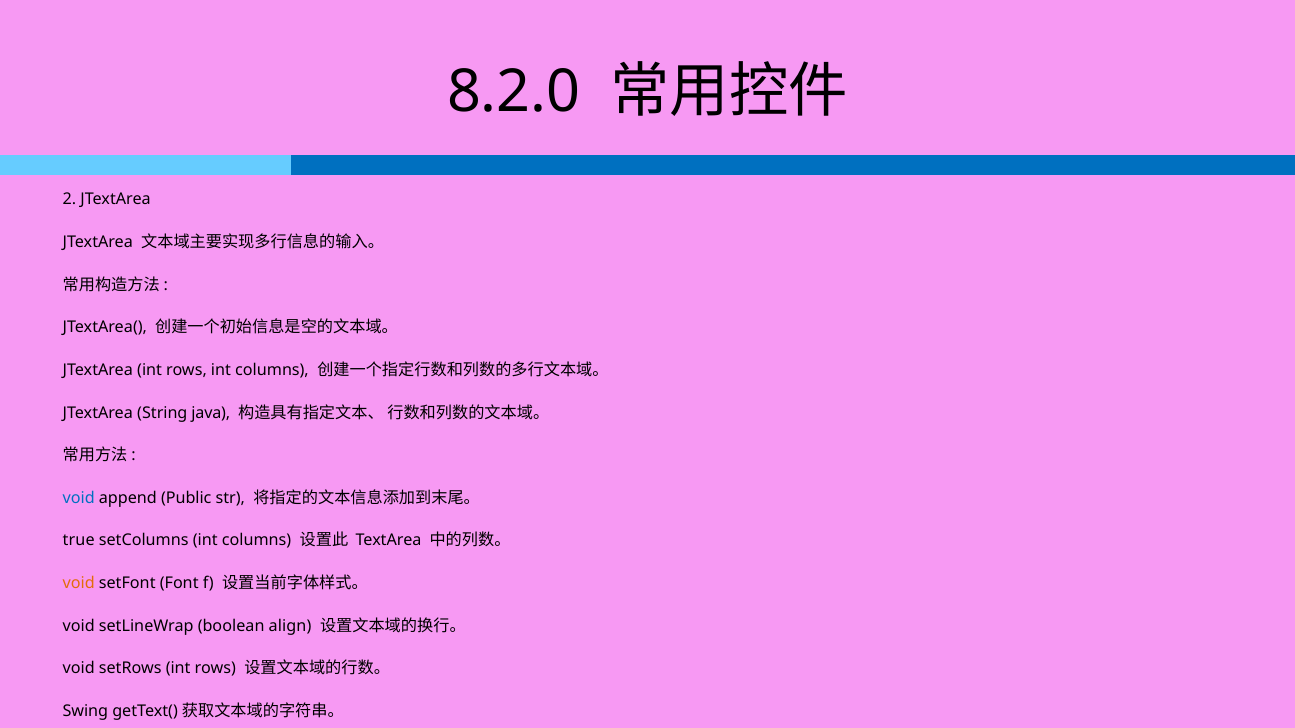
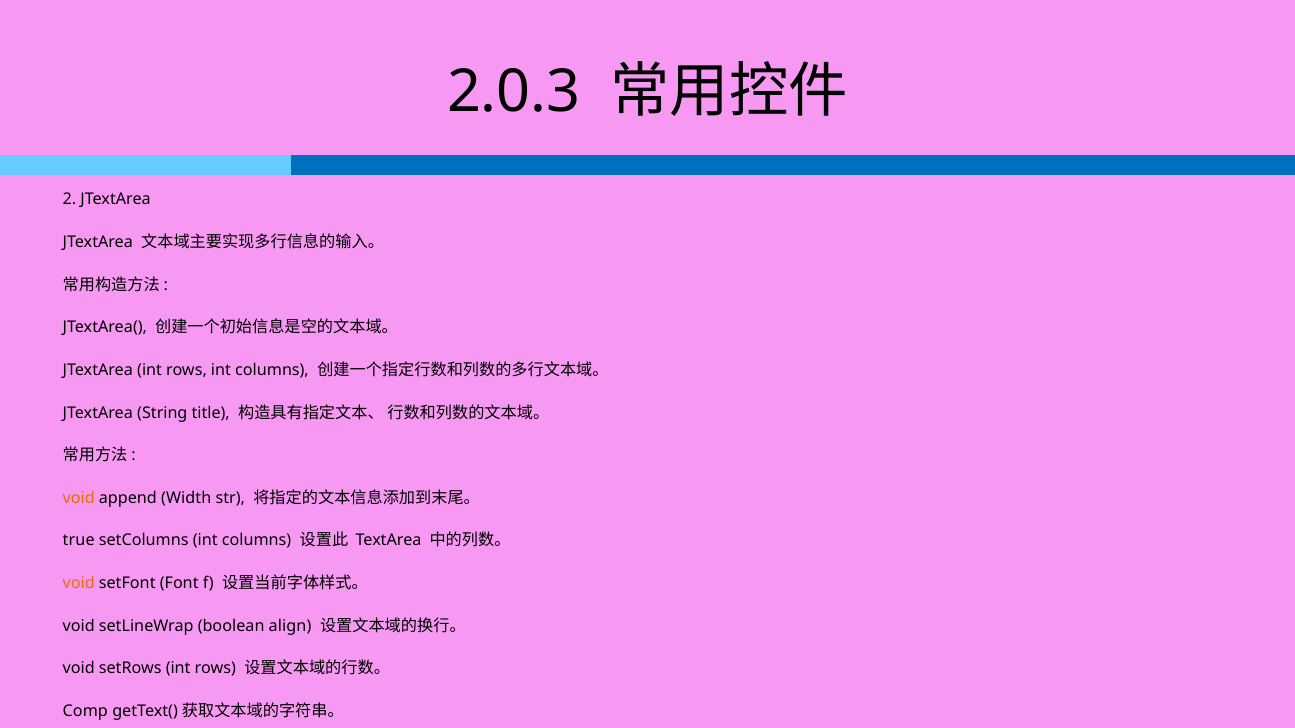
8.2.0: 8.2.0 -> 2.0.3 (514, 92)
java: java -> title (211, 413)
void colour: blue -> orange (79, 498)
Public: Public -> Width (186, 498)
Swing: Swing -> Comp (85, 711)
